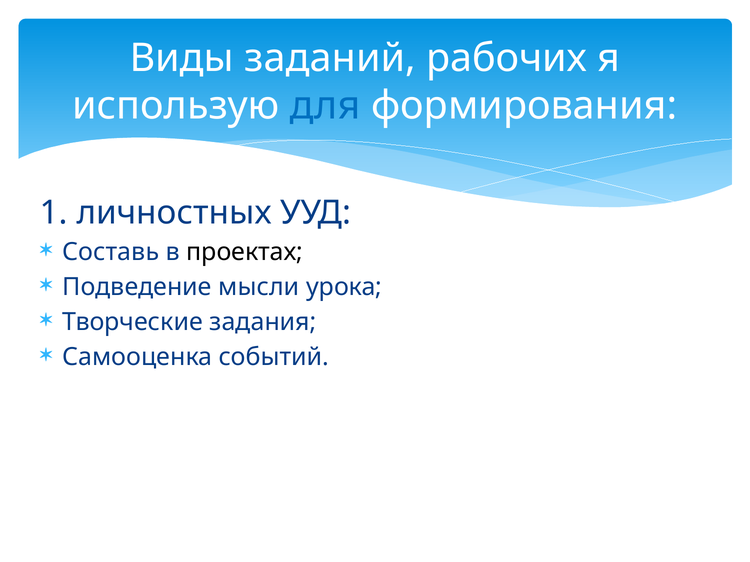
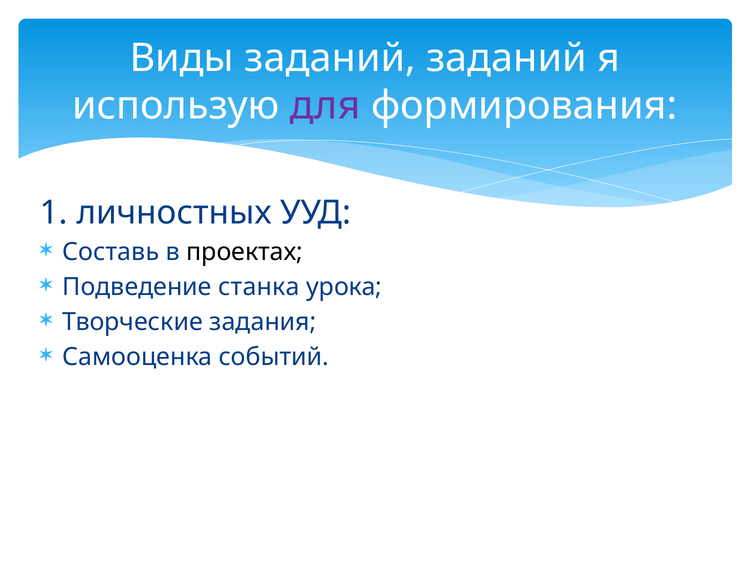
заданий рабочих: рабочих -> заданий (507, 58)
для colour: blue -> purple (325, 106)
мысли: мысли -> станка (259, 287)
